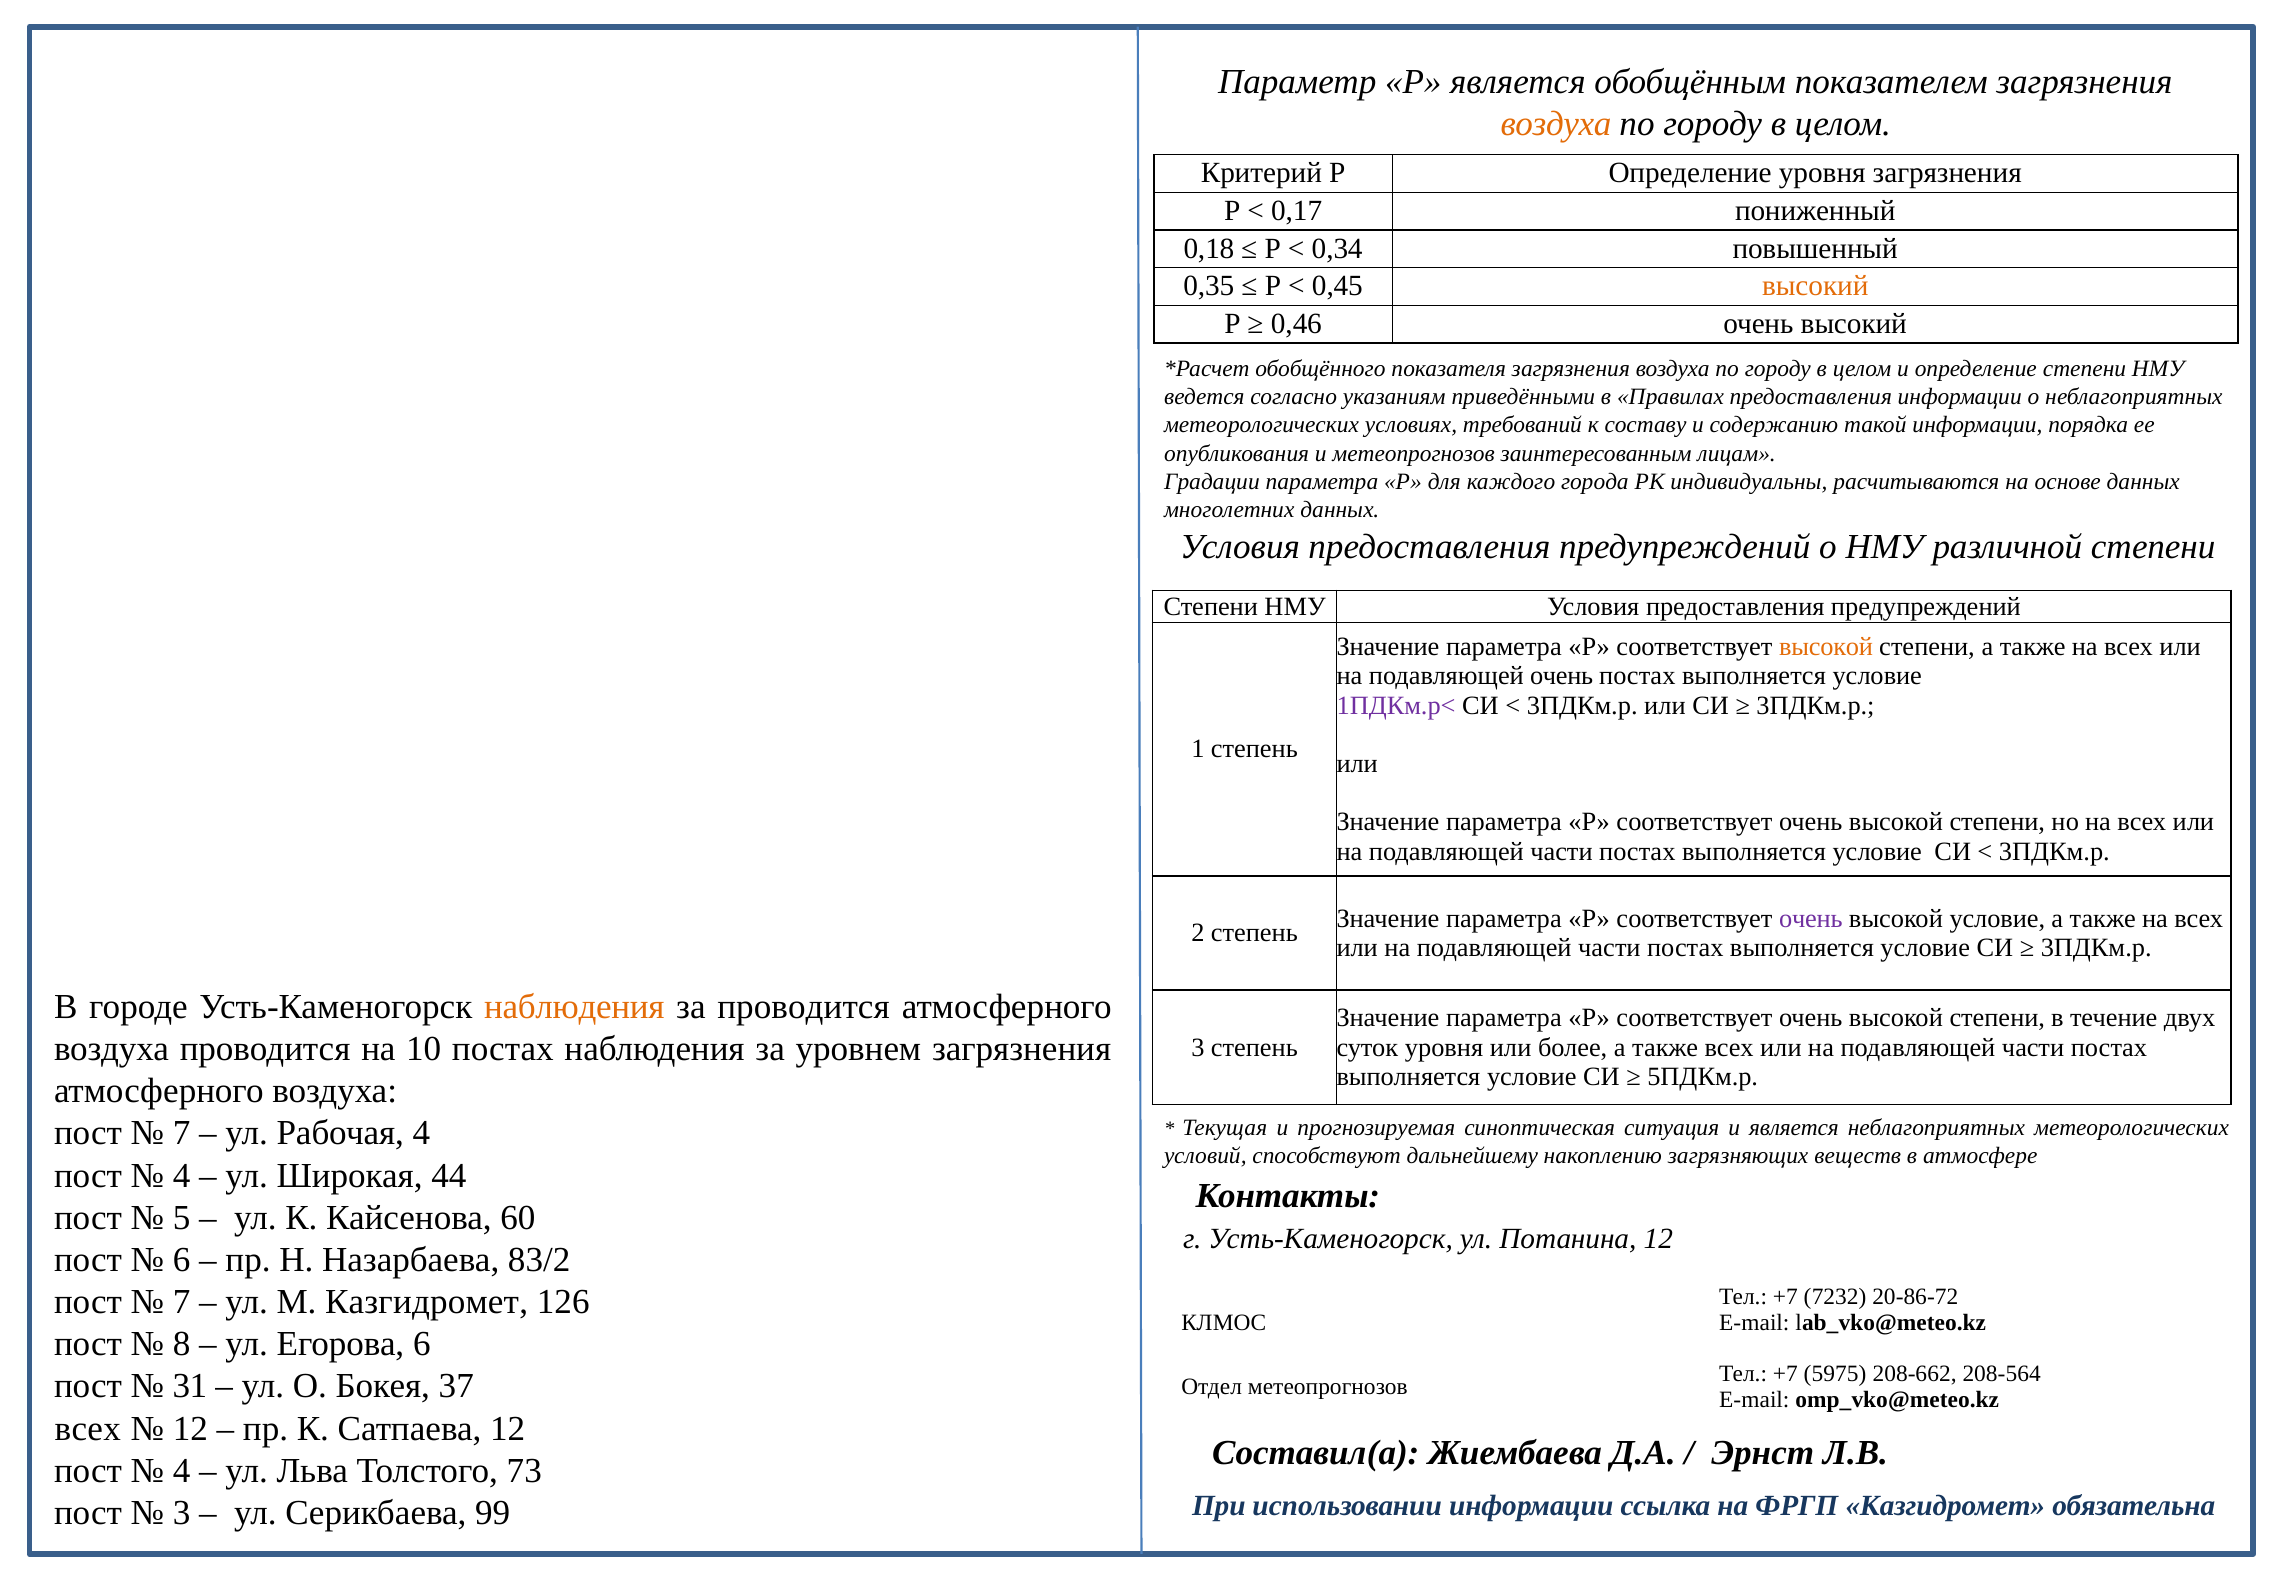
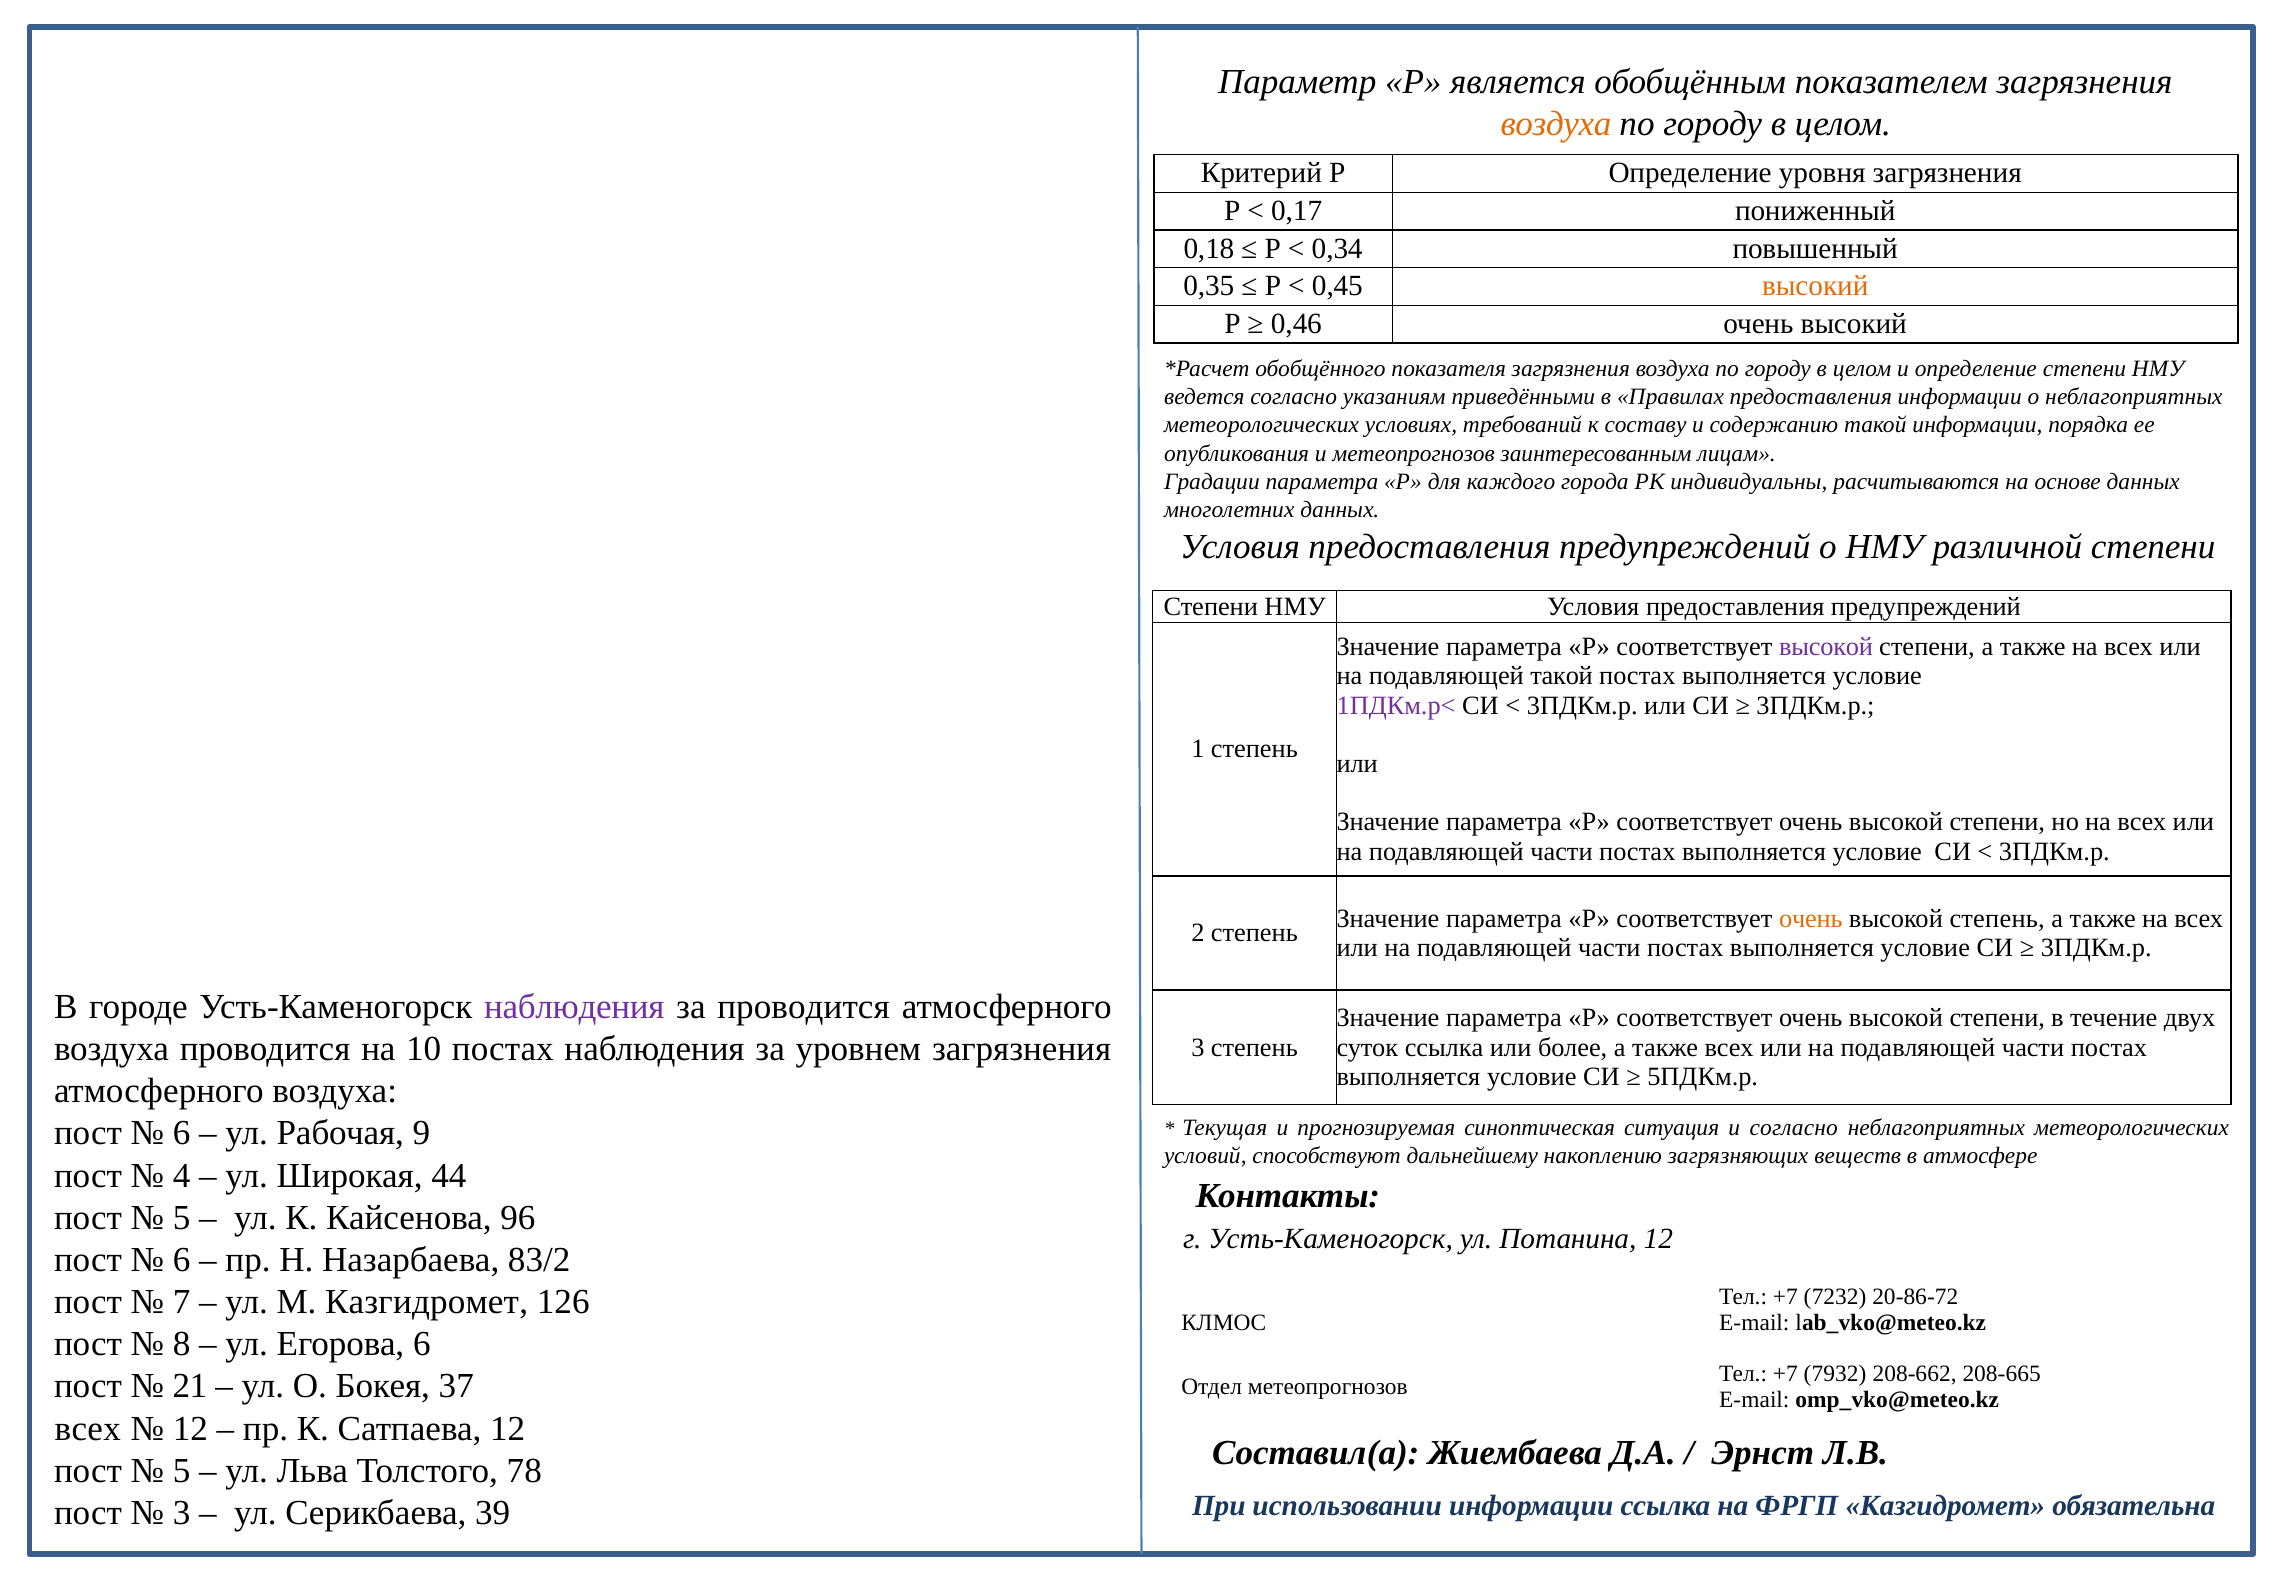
высокой colour: orange -> purple (1826, 647)
подавляющей очень: очень -> такой (1562, 676)
очень colour: purple -> orange (1811, 918)
высокой условие: условие -> степень (1997, 918)
наблюдения colour: orange -> purple (574, 1007)
суток уровня: уровня -> ссылка (1444, 1047)
7: 7 -> 6 (182, 1133)
Рабочая 4: 4 -> 9 (422, 1133)
и является: является -> согласно (1794, 1128)
60: 60 -> 96 (518, 1217)
5975: 5975 -> 7932 (1835, 1374)
208-564: 208-564 -> 208-665 (2002, 1374)
31: 31 -> 21 (190, 1386)
4: 4 -> 5 (182, 1470)
73: 73 -> 78 (524, 1470)
99: 99 -> 39 (493, 1512)
